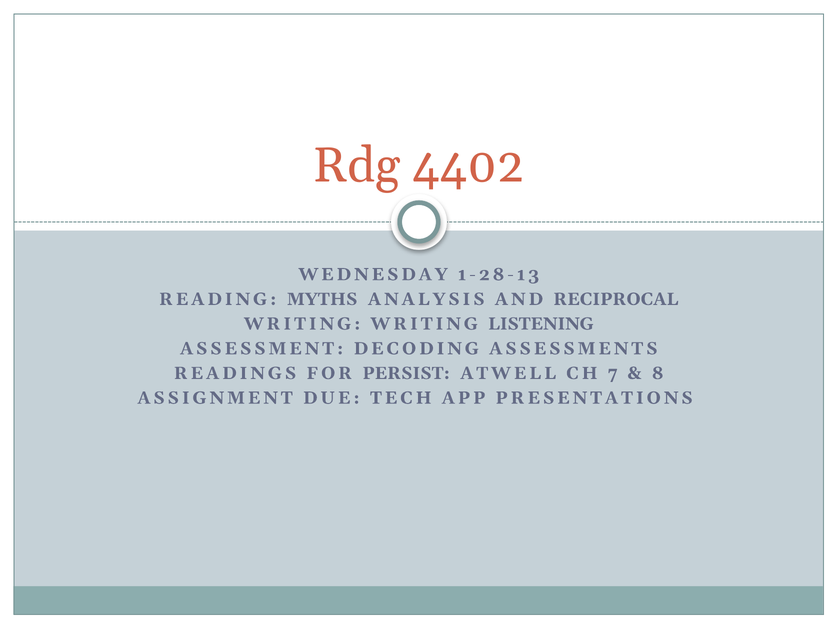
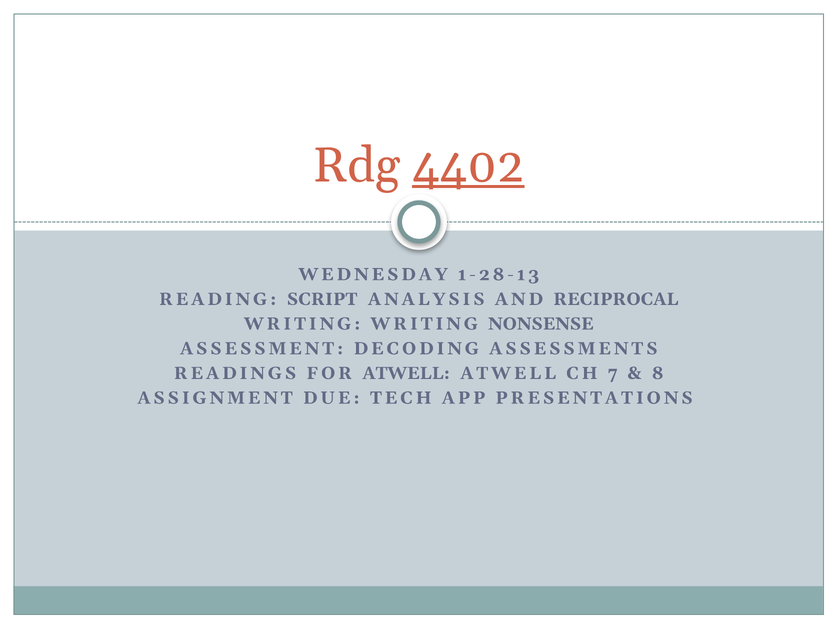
4402 underline: none -> present (468, 165)
MYTHS: MYTHS -> SCRIPT (322, 299)
LISTENING: LISTENING -> NONSENSE (541, 324)
FOR PERSIST: PERSIST -> ATWELL (406, 373)
